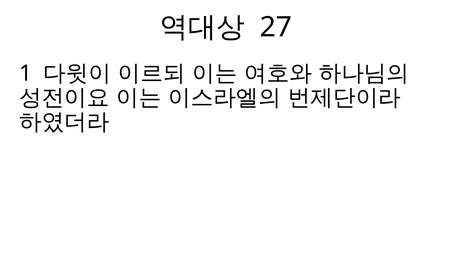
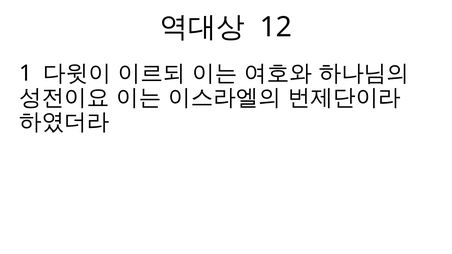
27: 27 -> 12 (276, 27)
